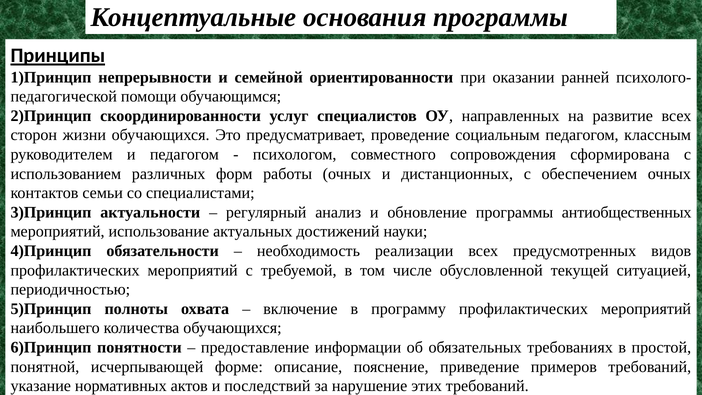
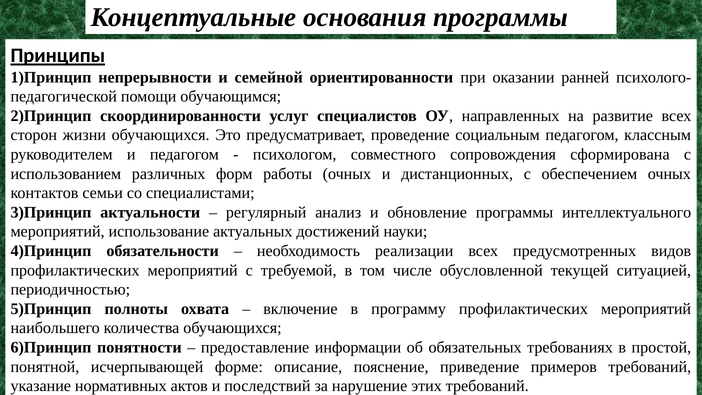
антиобщественных: антиобщественных -> интеллектуального (627, 212)
